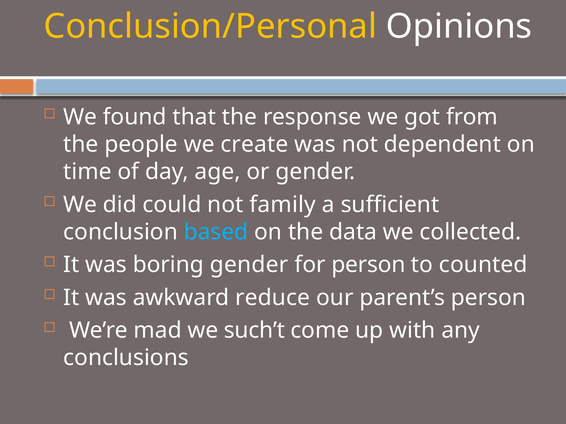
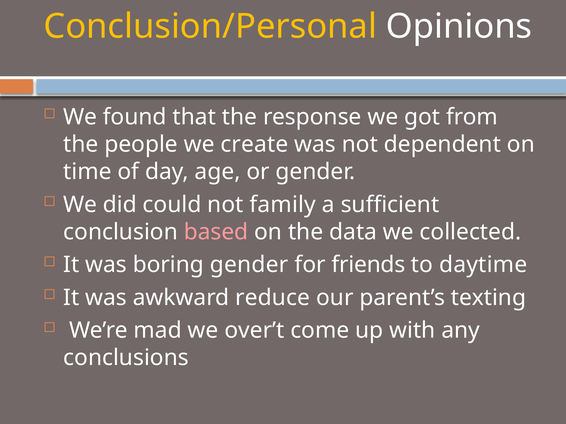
based colour: light blue -> pink (216, 232)
for person: person -> friends (368, 265)
counted: counted -> daytime (483, 265)
parent’s person: person -> texting (489, 298)
such’t: such’t -> over’t (254, 331)
